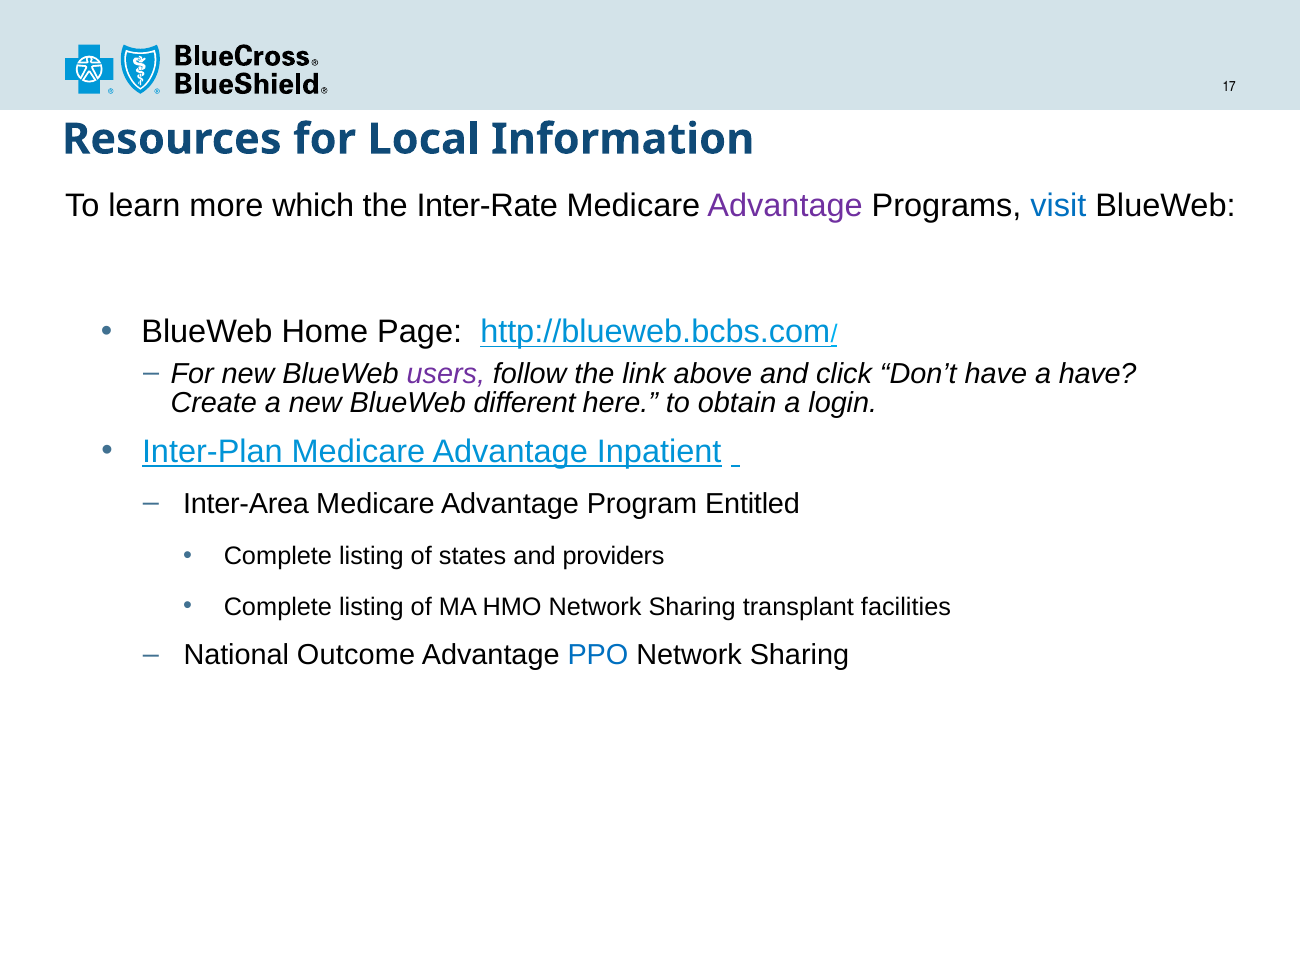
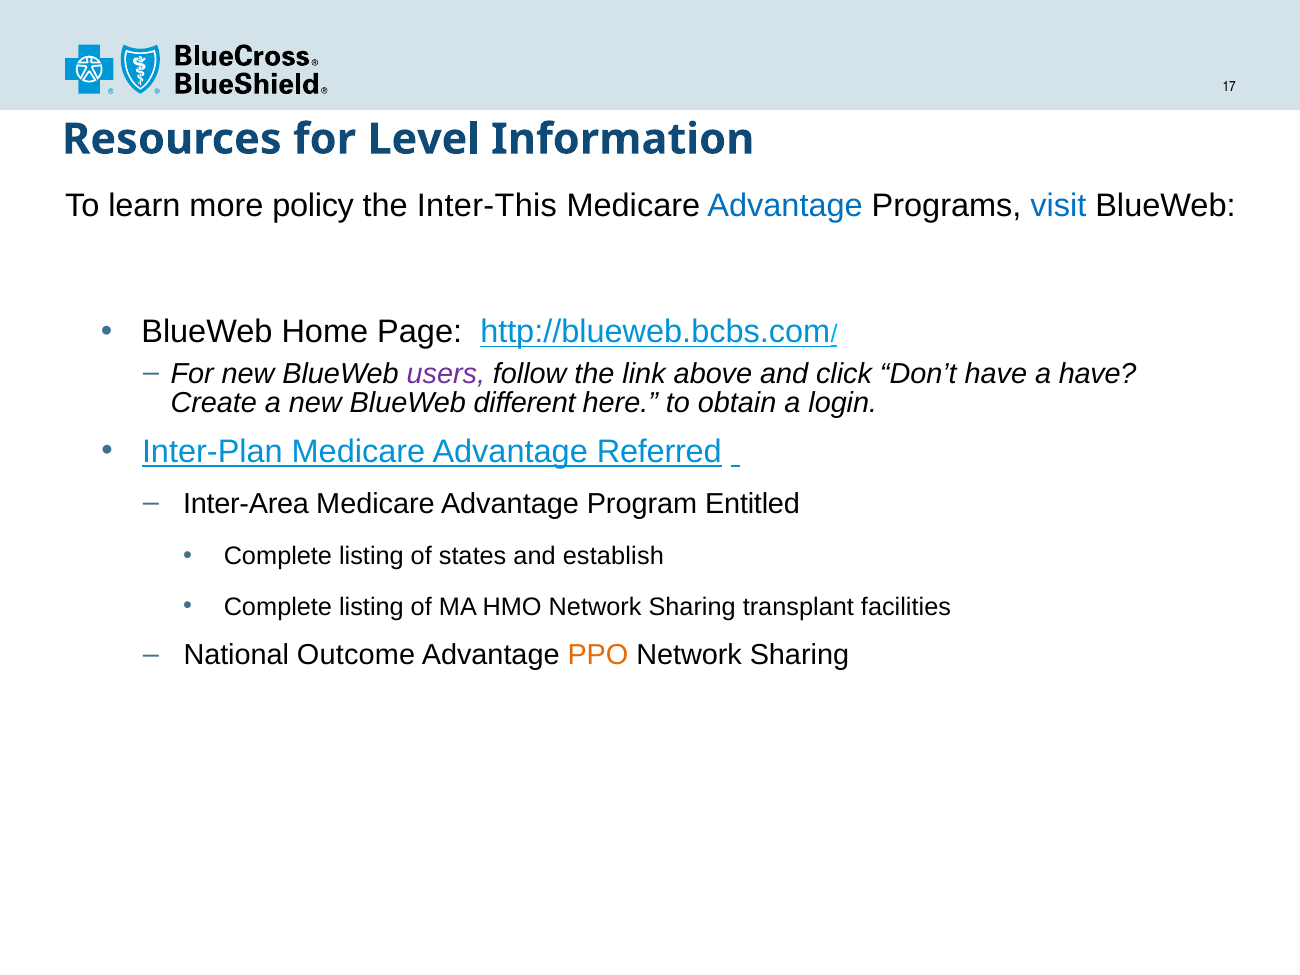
Local: Local -> Level (424, 139)
which: which -> policy (313, 206)
Inter-Rate: Inter-Rate -> Inter-This (487, 206)
Advantage colour: purple -> blue (785, 206)
Inpatient: Inpatient -> Referred (659, 451)
providers: providers -> establish (613, 556)
PPO colour: blue -> orange (598, 655)
